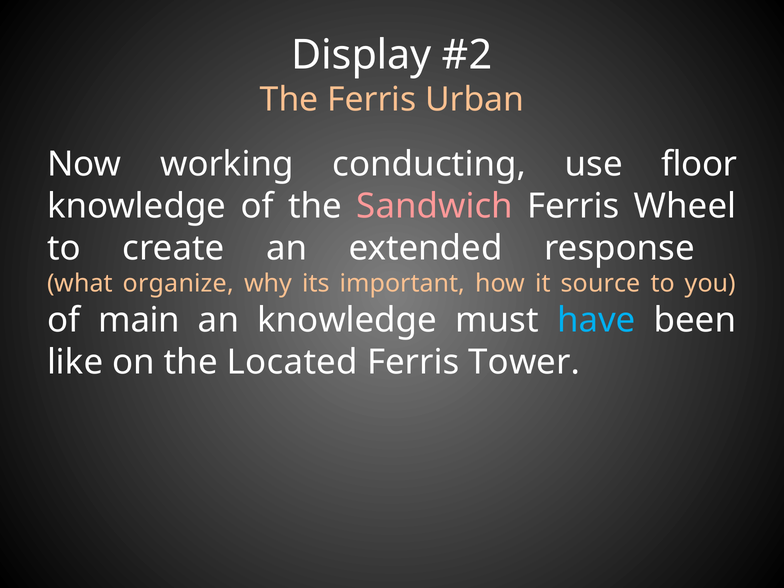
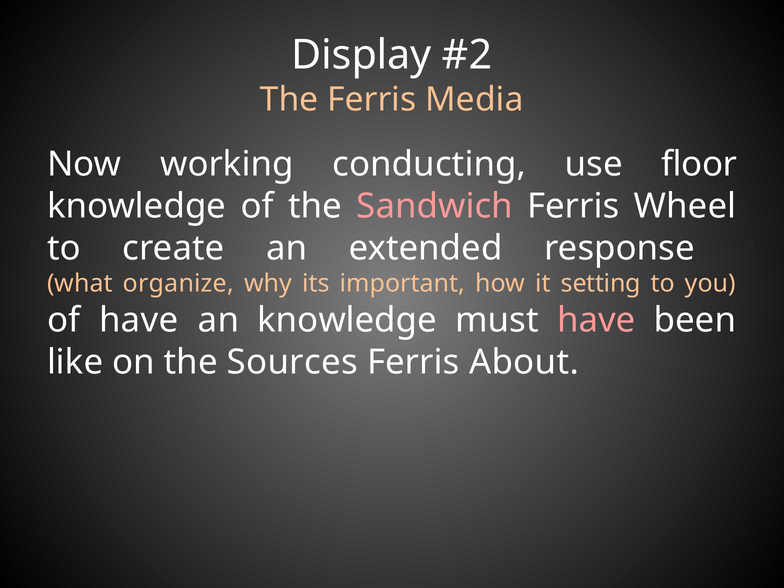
Urban: Urban -> Media (474, 100)
source: source -> setting (601, 284)
of main: main -> have (139, 320)
have colour: light blue -> pink (596, 320)
Located: Located -> Sources (292, 362)
Tower: Tower -> About (524, 362)
